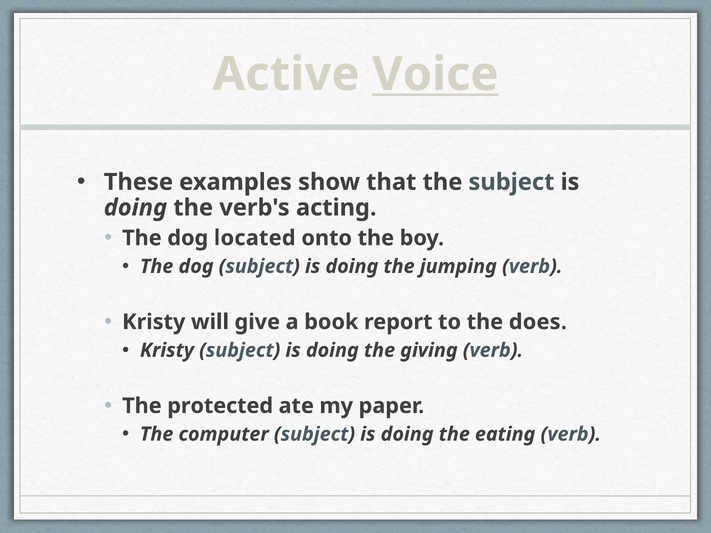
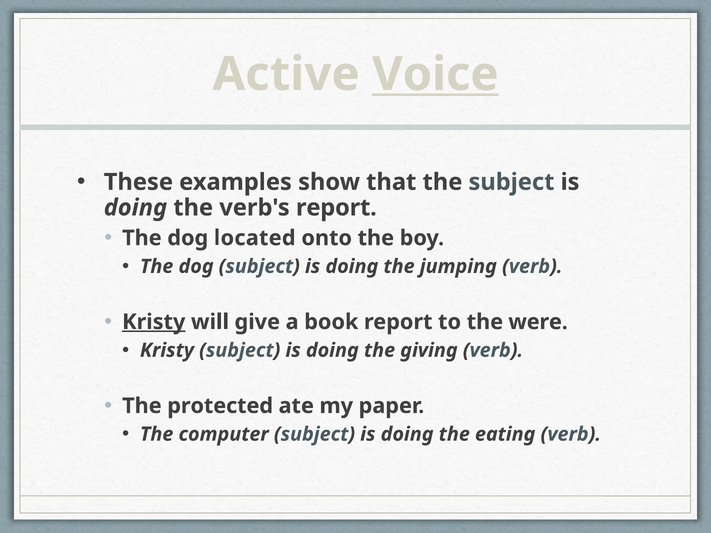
verb's acting: acting -> report (336, 208)
Kristy underline: none -> present (154, 322)
does: does -> were (538, 322)
